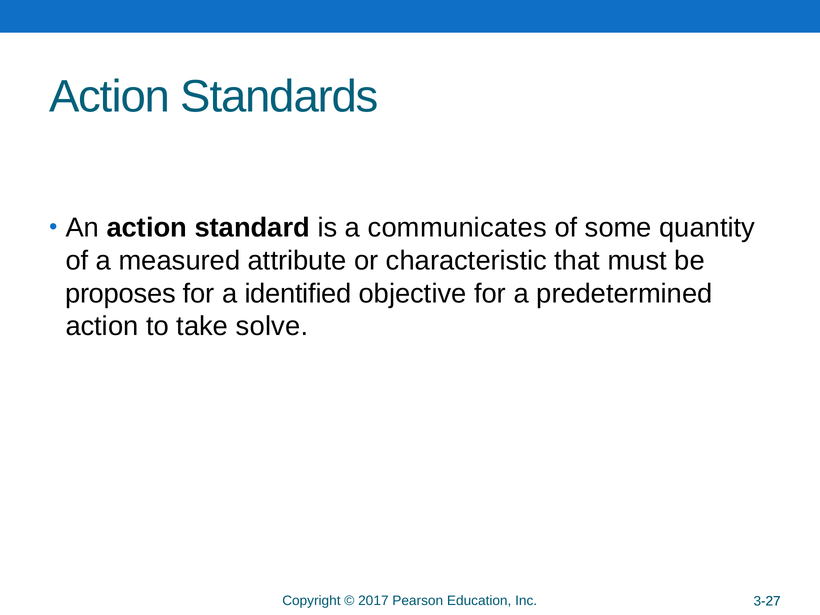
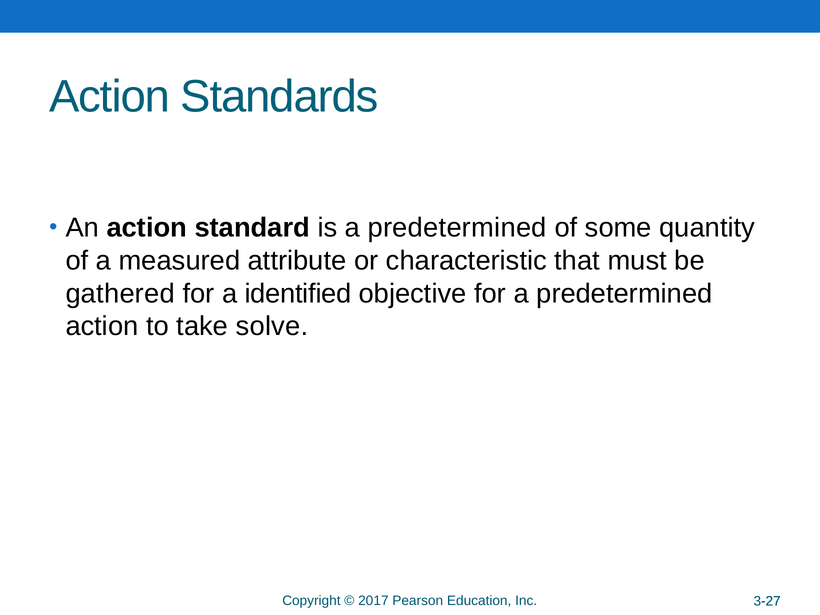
is a communicates: communicates -> predetermined (457, 228)
proposes: proposes -> gathered (120, 294)
